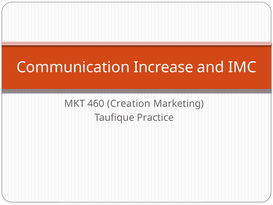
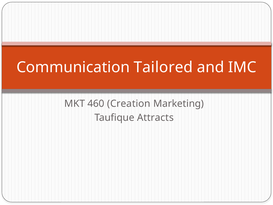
Increase: Increase -> Tailored (163, 67)
Practice: Practice -> Attracts (155, 118)
